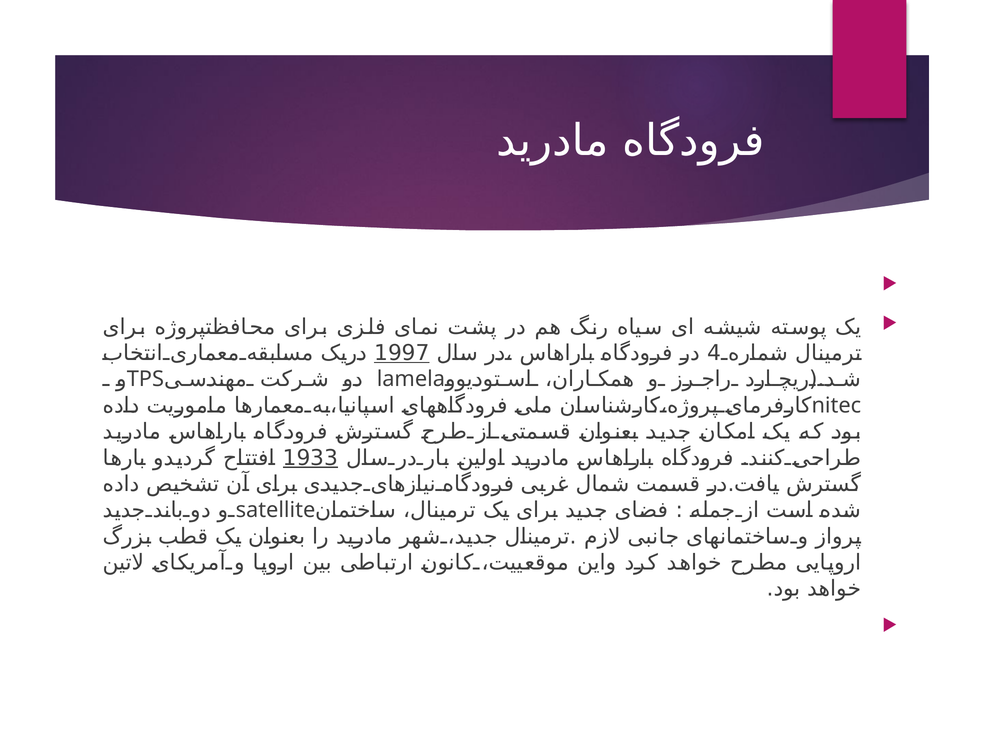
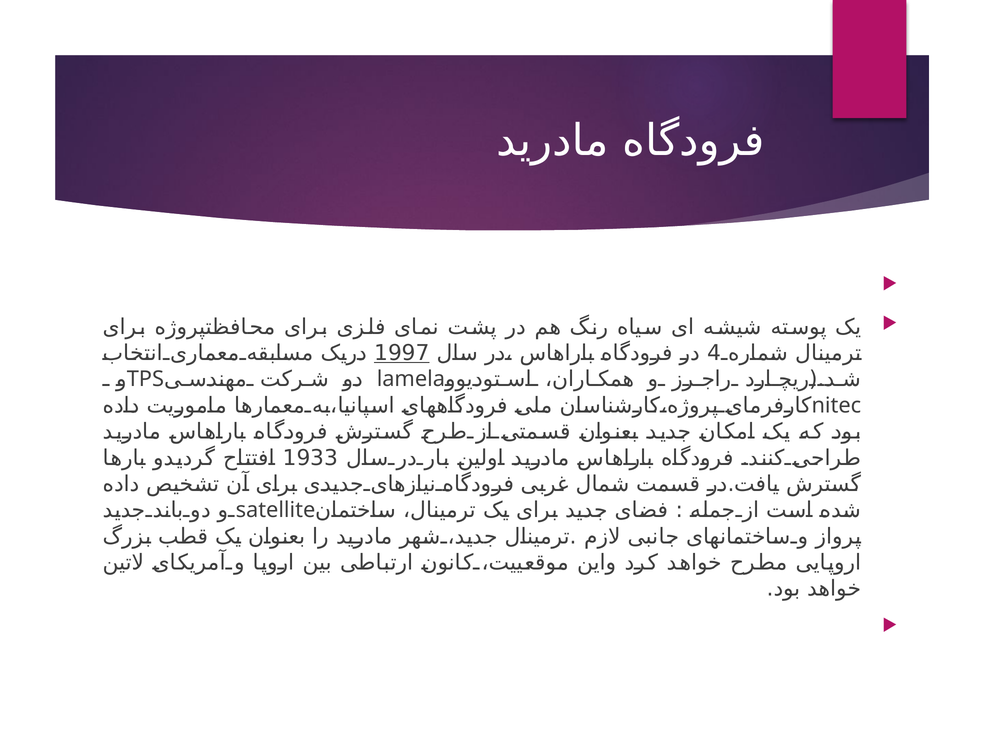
1933 underline: present -> none (310, 458)
